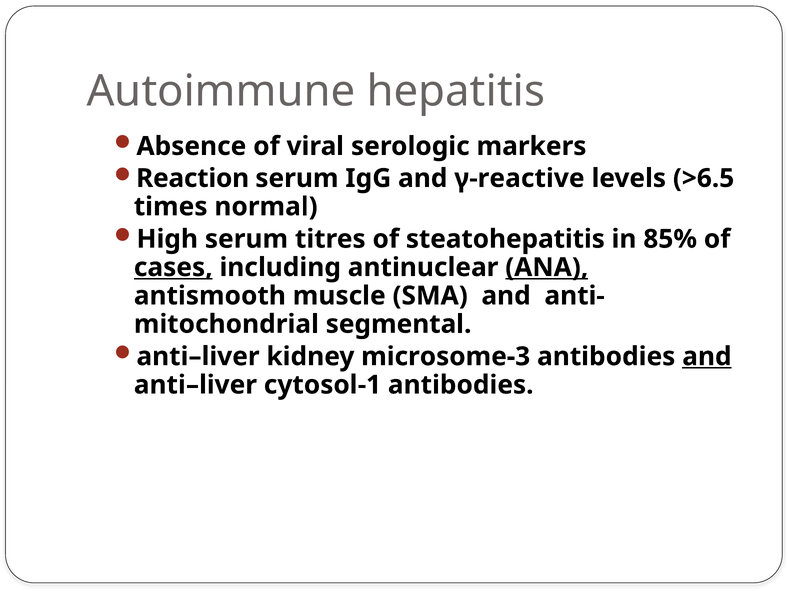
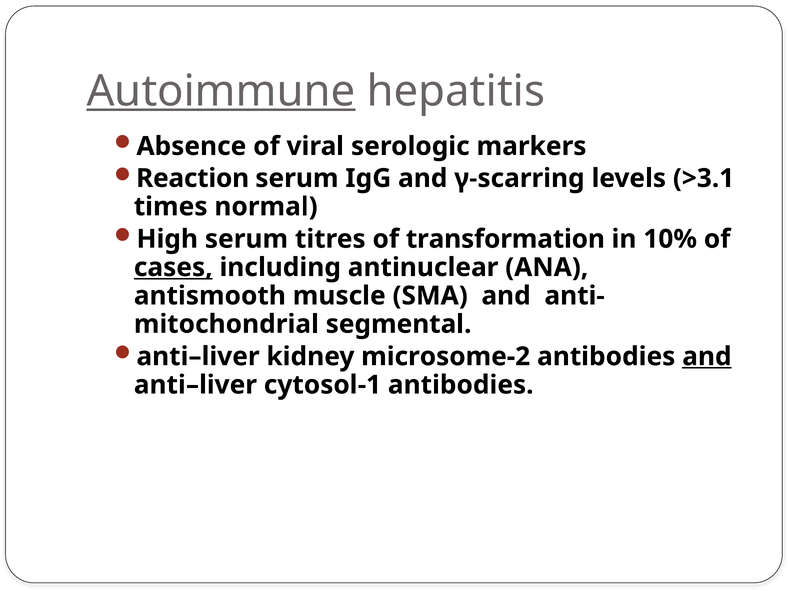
Autoimmune underline: none -> present (221, 91)
γ-reactive: γ-reactive -> γ-scarring (519, 178)
>6.5: >6.5 -> >3.1 (704, 178)
steatohepatitis: steatohepatitis -> transformation (505, 239)
85%: 85% -> 10% (670, 239)
ANA underline: present -> none (547, 267)
microsome-3: microsome-3 -> microsome-2 (446, 357)
